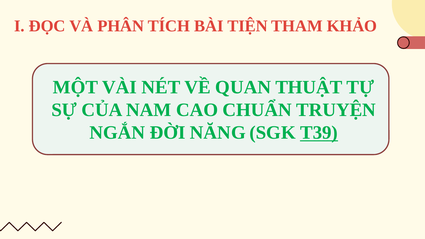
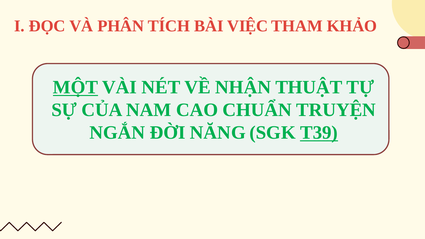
TIỆN: TIỆN -> VIỆC (248, 26)
MỘT underline: none -> present (75, 87)
QUAN: QUAN -> NHẬN (243, 87)
